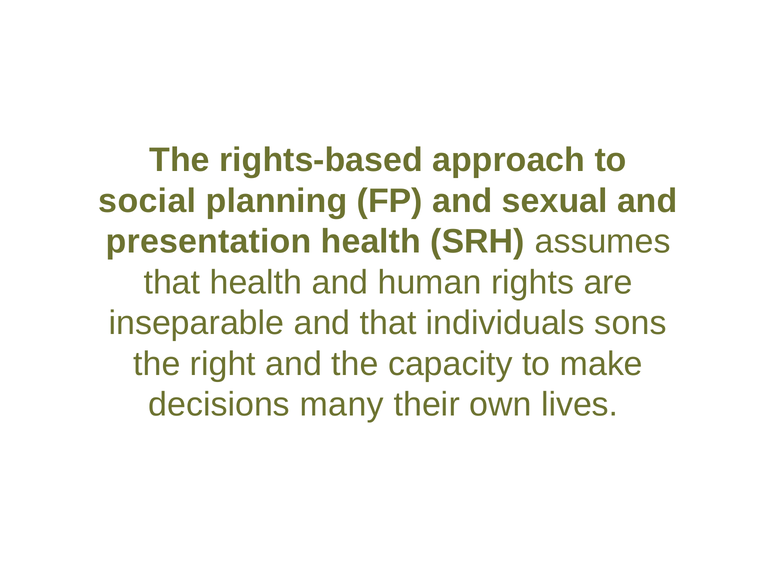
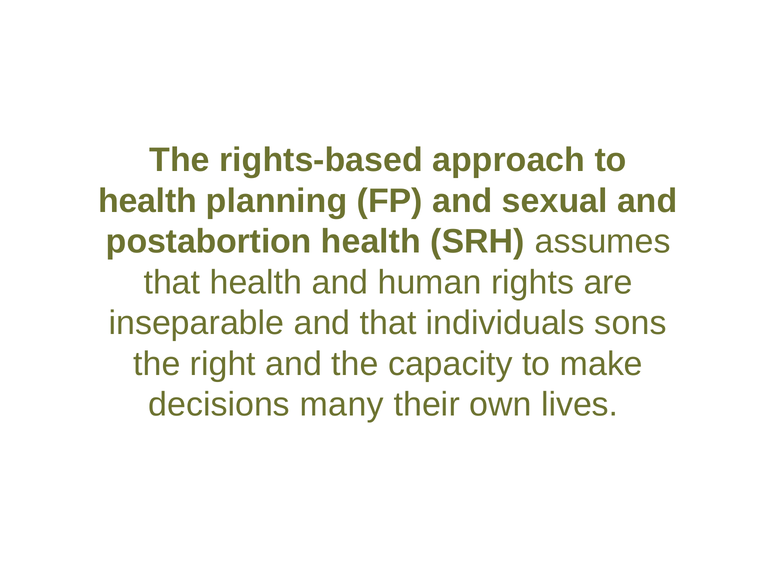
social: social -> health (148, 201)
presentation: presentation -> postabortion (209, 242)
